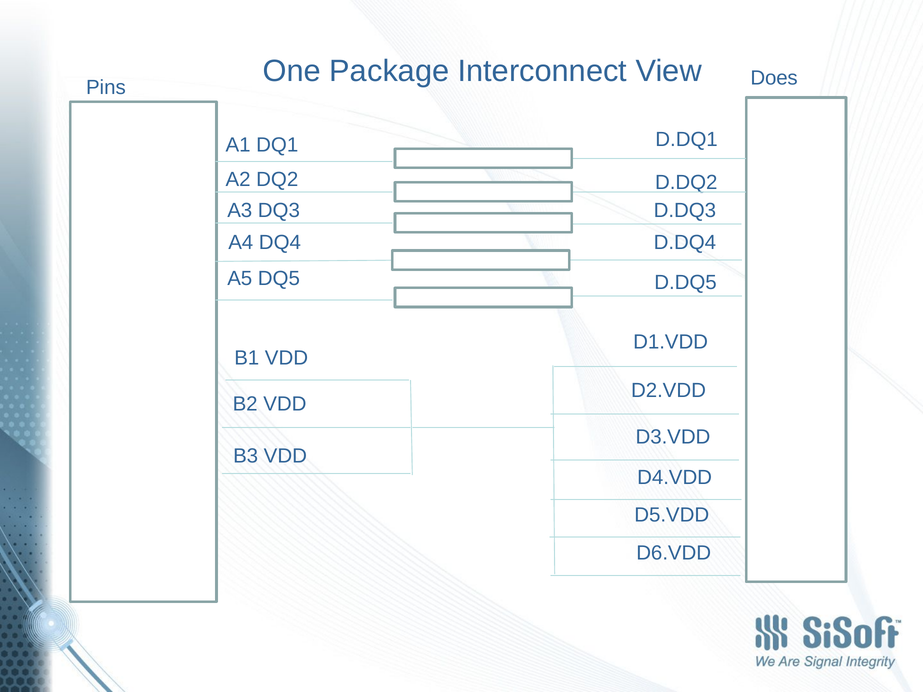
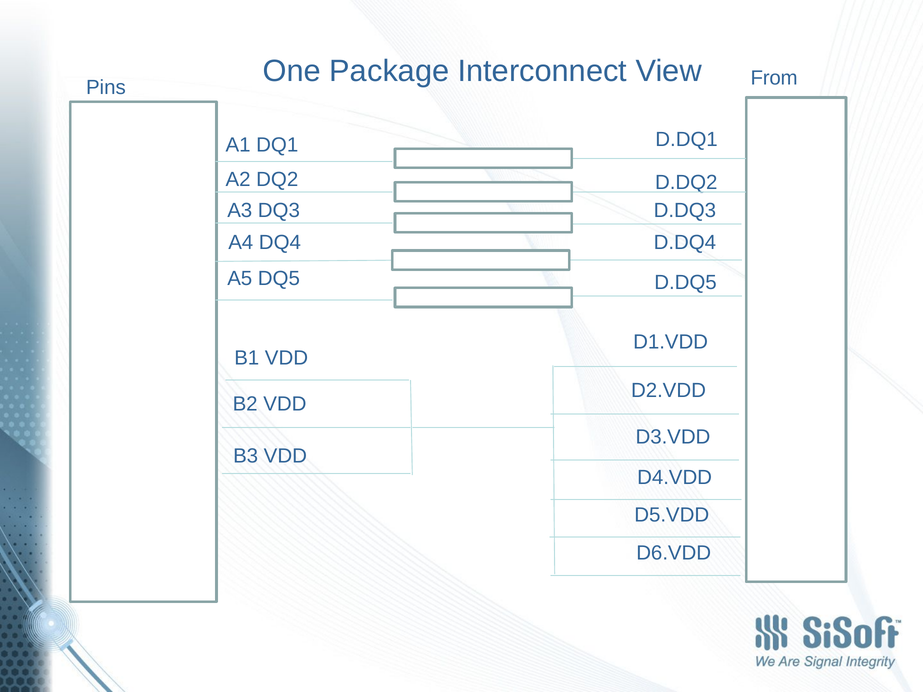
Does: Does -> From (774, 78)
